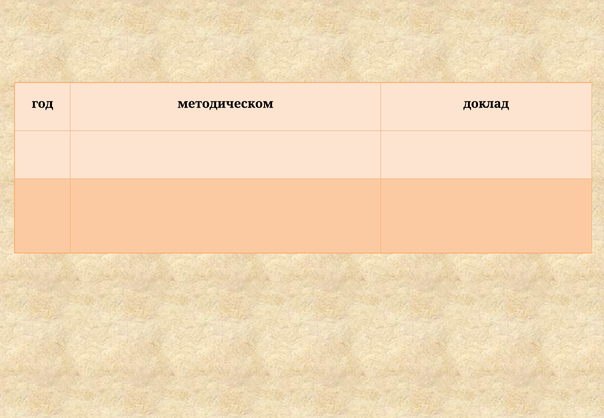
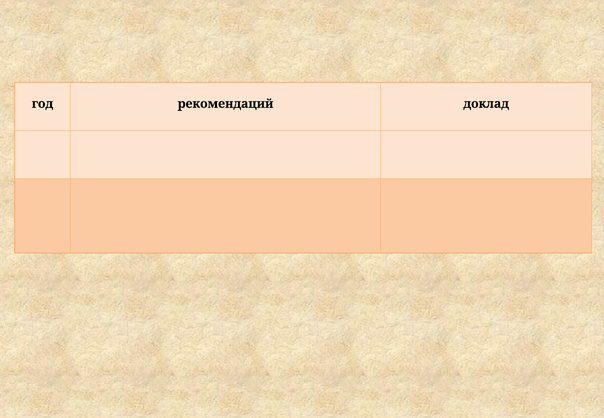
методическом: методическом -> рекомендаций (225, 104)
